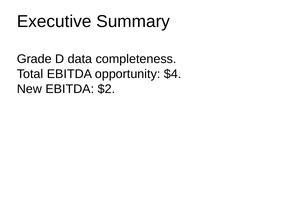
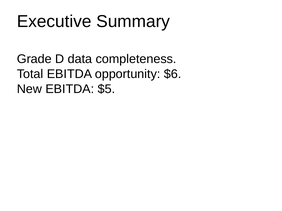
$4: $4 -> $6 (173, 74)
$2: $2 -> $5 (106, 89)
